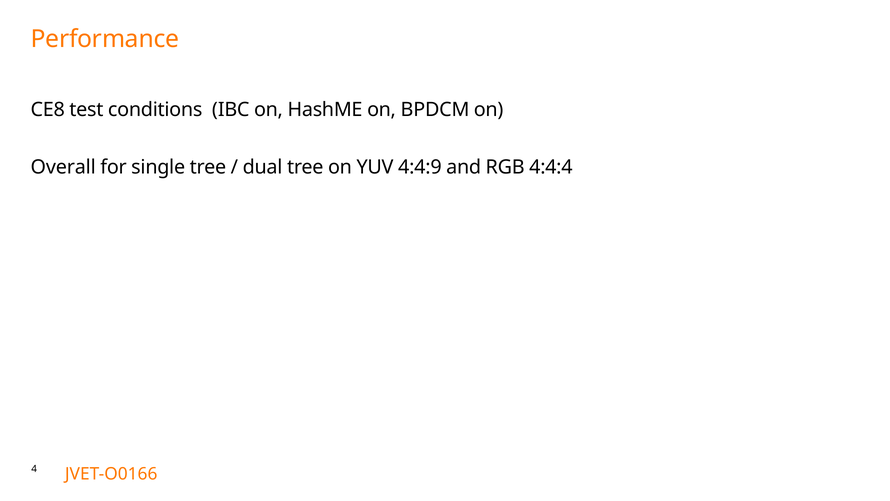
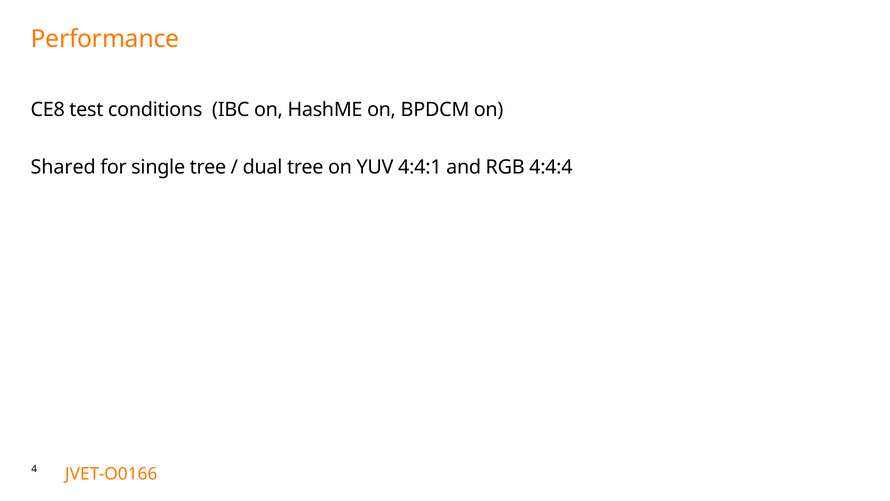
Overall: Overall -> Shared (63, 167)
4:4:9: 4:4:9 -> 4:4:1 (420, 167)
